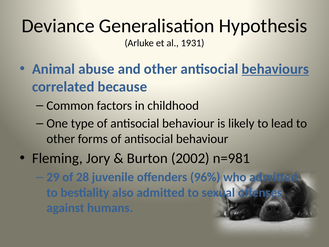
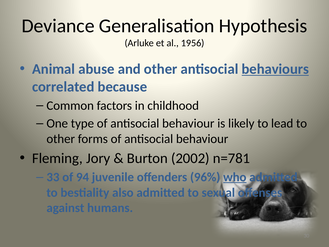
1931: 1931 -> 1956 (193, 43)
n=981: n=981 -> n=781 (231, 158)
29: 29 -> 33 (53, 177)
28: 28 -> 94 (83, 177)
who underline: none -> present (235, 177)
